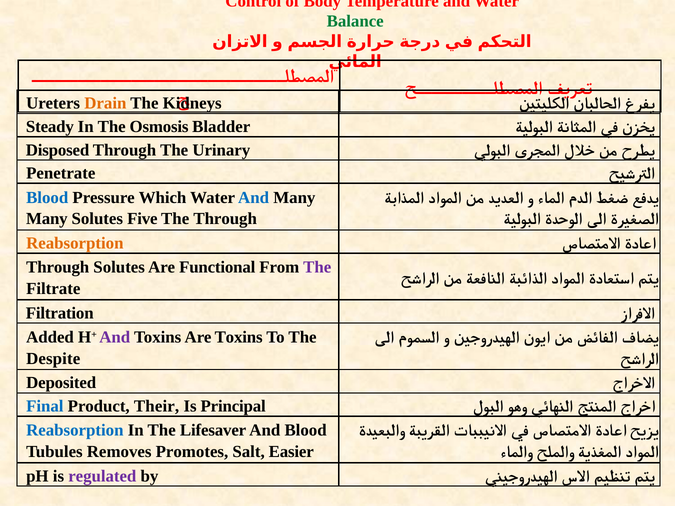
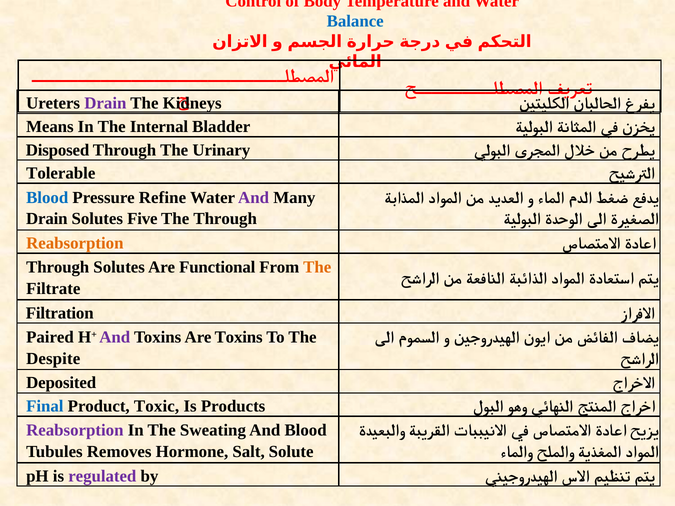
Balance colour: green -> blue (355, 21)
Drain colour: orange -> purple (105, 103)
Steady: Steady -> Means (50, 127)
Osmosis: Osmosis -> Internal (159, 127)
Penetrate: Penetrate -> Tolerable (61, 173)
Which: Which -> Refine (162, 198)
And colour: blue -> purple (254, 198)
Many: Many -> Drain (47, 219)
The colour: purple -> orange (317, 267)
Added: Added -> Paired (50, 337)
Their: Their -> Toxic (157, 406)
Principal: Principal -> Products (233, 406)
Reabsorption colour: blue -> purple (75, 431)
Lifesaver: Lifesaver -> Sweating (213, 431)
Promotes: Promotes -> Hormone (192, 452)
Easier: Easier -> Solute (291, 452)
